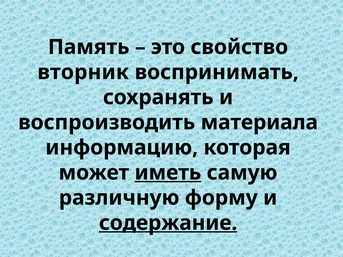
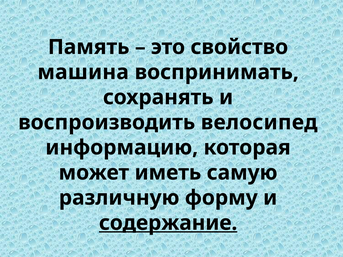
вторник: вторник -> машина (83, 72)
материала: материала -> велосипед (259, 123)
иметь underline: present -> none (168, 173)
